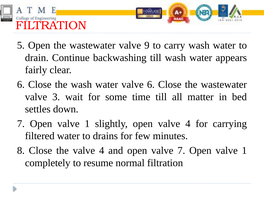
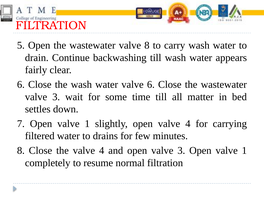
valve 9: 9 -> 8 (147, 45)
open valve 7: 7 -> 3 (181, 151)
